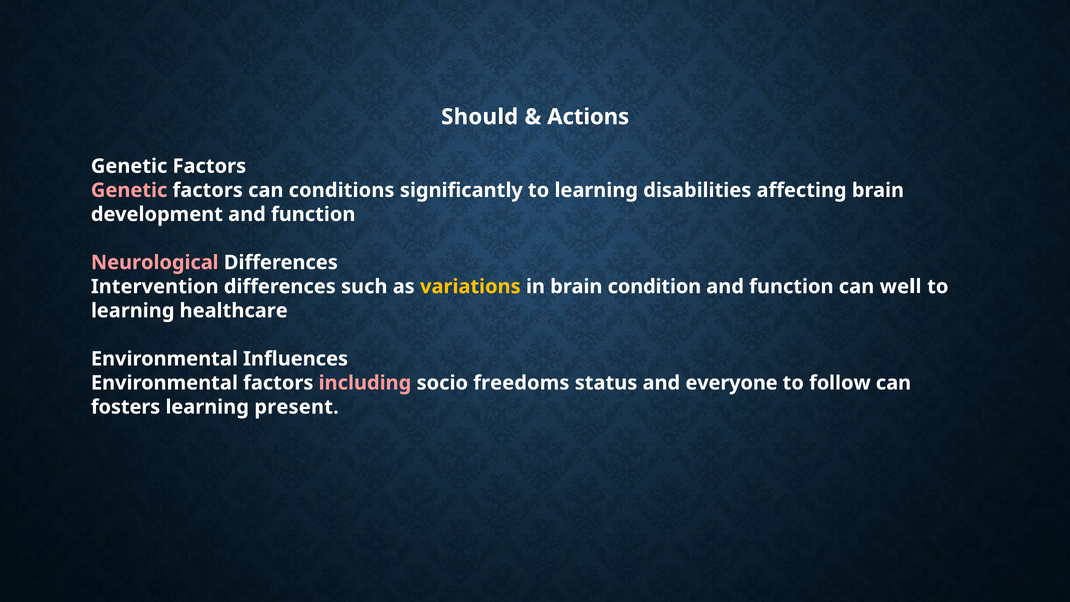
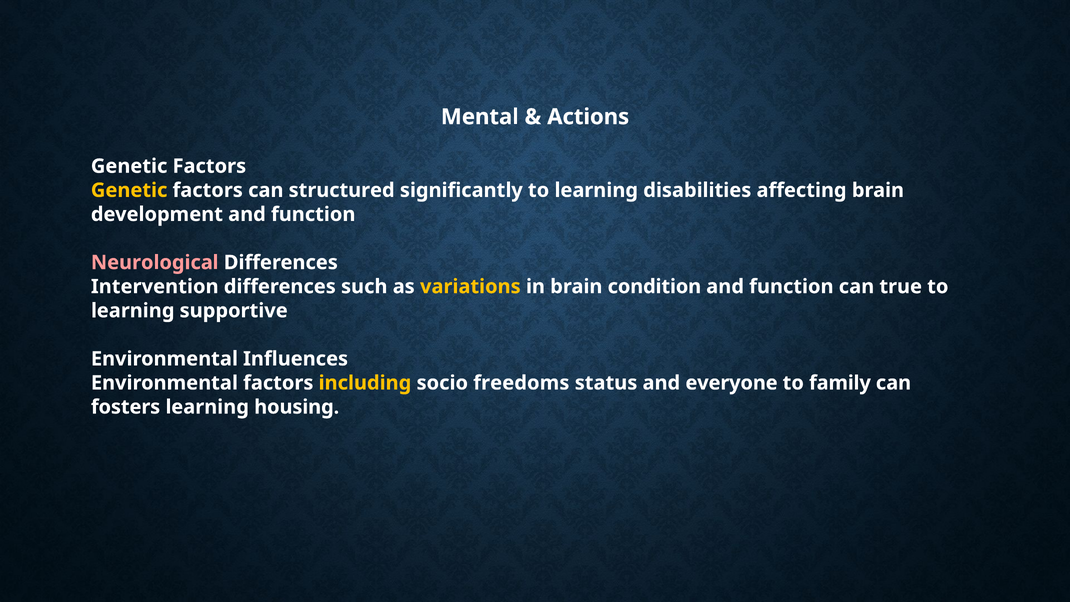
Should: Should -> Mental (480, 117)
Genetic colour: pink -> yellow (129, 190)
conditions: conditions -> structured (342, 190)
well: well -> true (901, 287)
healthcare: healthcare -> supportive (234, 311)
including colour: pink -> yellow (365, 383)
follow: follow -> family (840, 383)
present: present -> housing (297, 407)
